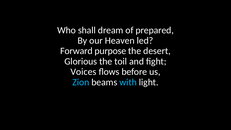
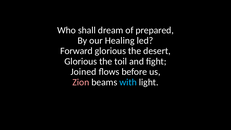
Heaven: Heaven -> Healing (120, 41)
Forward purpose: purpose -> glorious (110, 51)
Voices: Voices -> Joined (83, 72)
Zion colour: light blue -> pink (81, 82)
